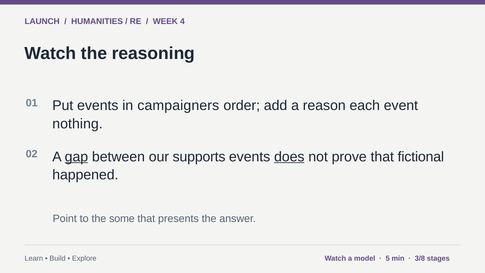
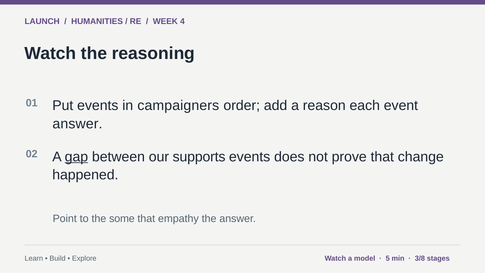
nothing: nothing -> answer (77, 124)
does underline: present -> none (289, 157)
fictional: fictional -> change (421, 157)
presents: presents -> empathy (178, 218)
